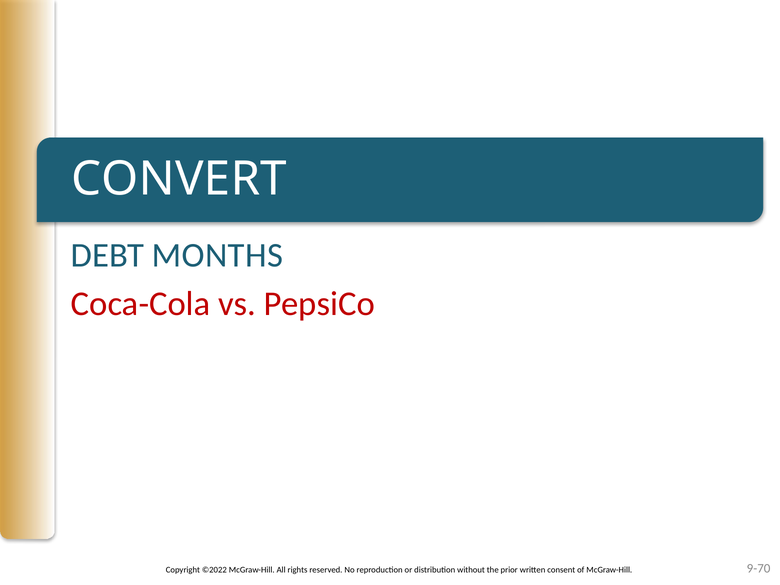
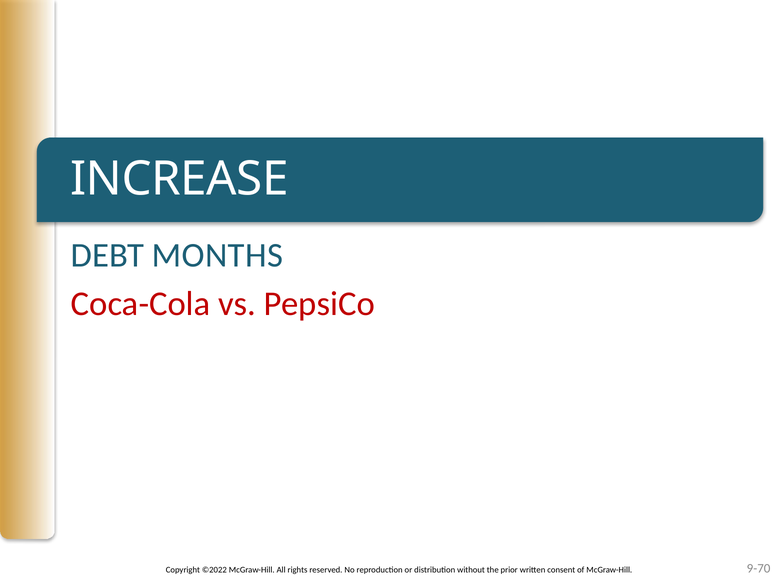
CONVERT: CONVERT -> INCREASE (179, 179)
